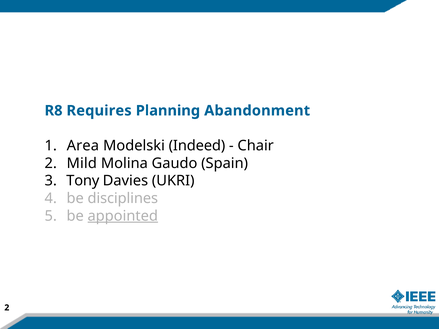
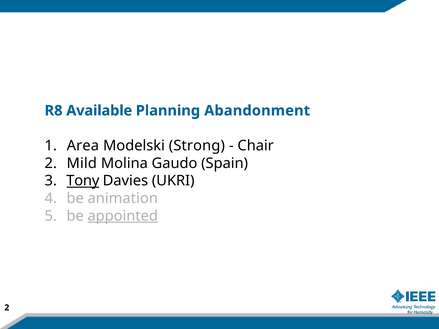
Requires: Requires -> Available (99, 111)
Indeed: Indeed -> Strong (197, 146)
Tony underline: none -> present (83, 181)
disciplines: disciplines -> animation (123, 199)
